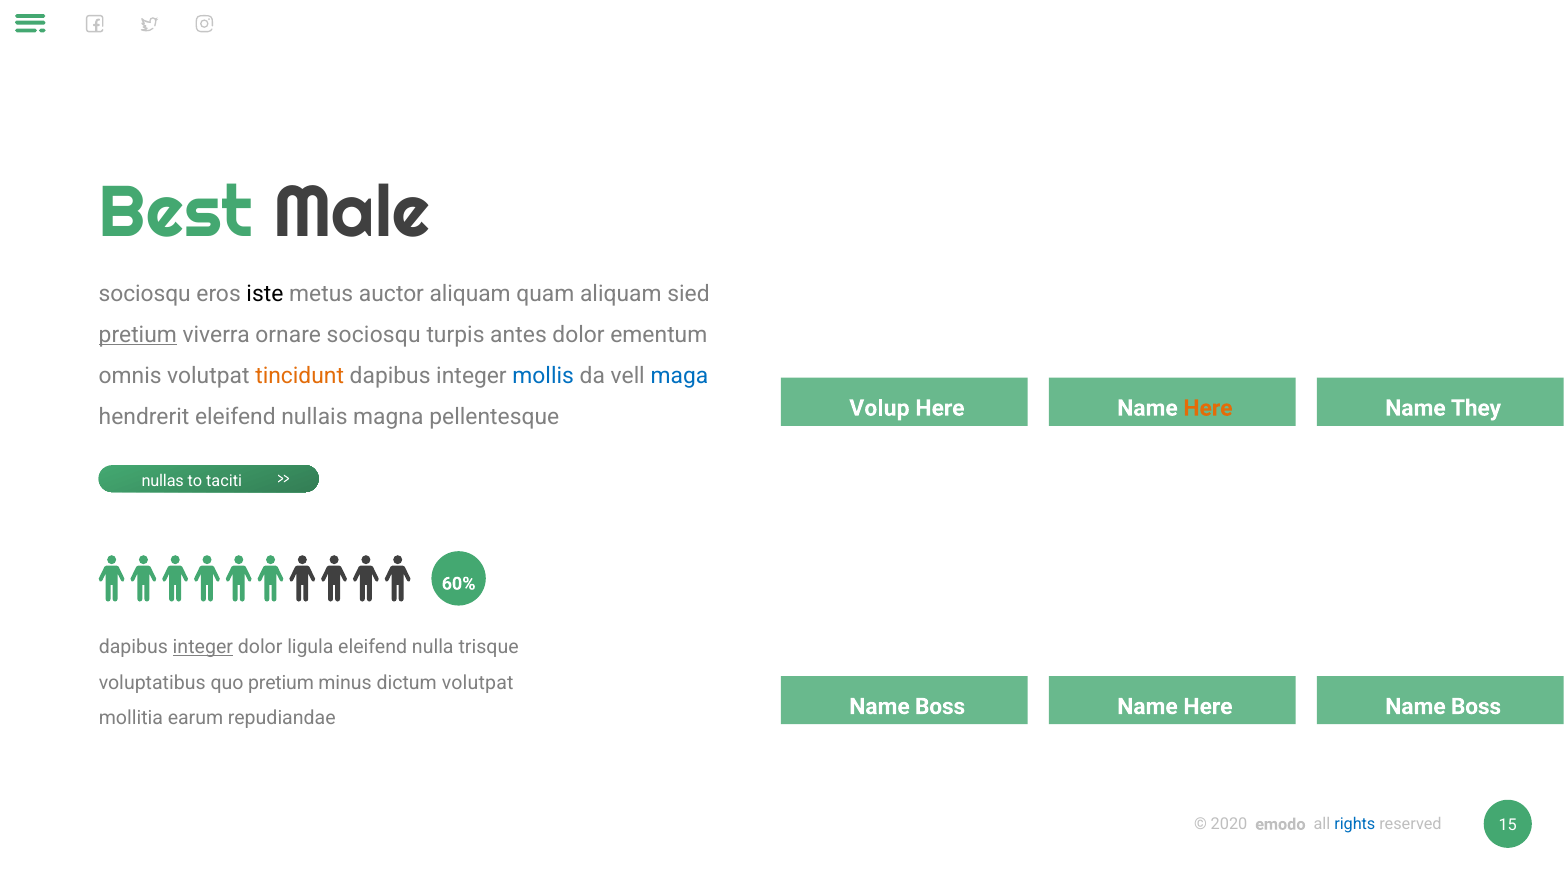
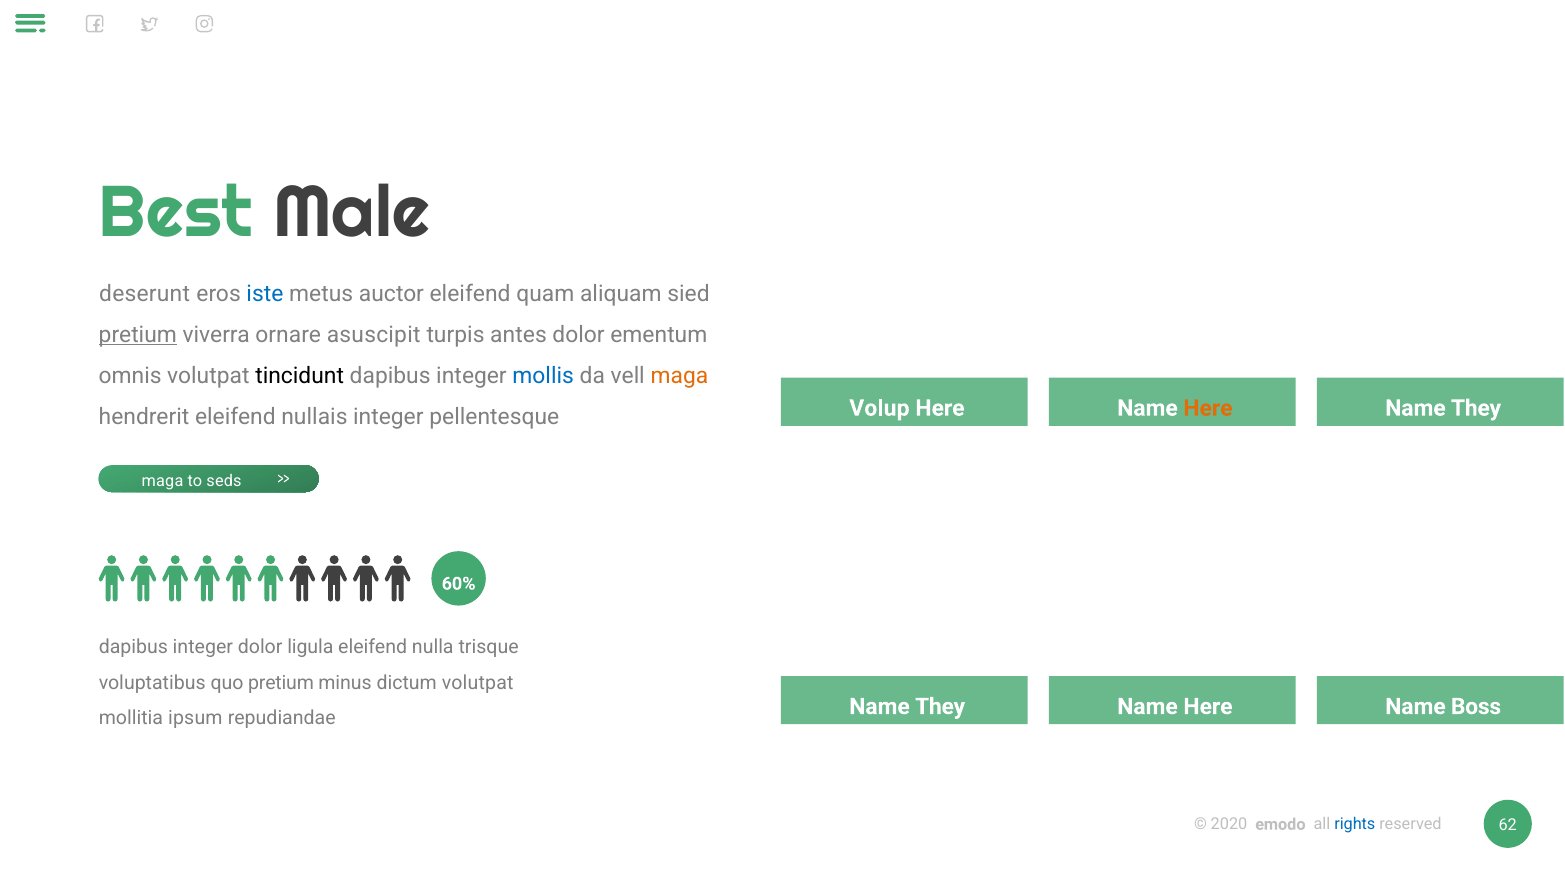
sociosqu: sociosqu -> deserunt (145, 294)
iste colour: black -> blue (265, 294)
auctor aliquam: aliquam -> eleifend (470, 294)
ornare sociosqu: sociosqu -> asuscipit (374, 335)
tincidunt colour: orange -> black (300, 376)
maga colour: blue -> orange (679, 376)
magna: magna -> integer (388, 417)
nullas: nullas -> maga (163, 482)
taciti: taciti -> seds (224, 482)
integer underline: present -> none (203, 648)
Boss: Boss -> They (940, 707)
earum: earum -> ipsum (195, 718)
15: 15 -> 62 (1508, 825)
